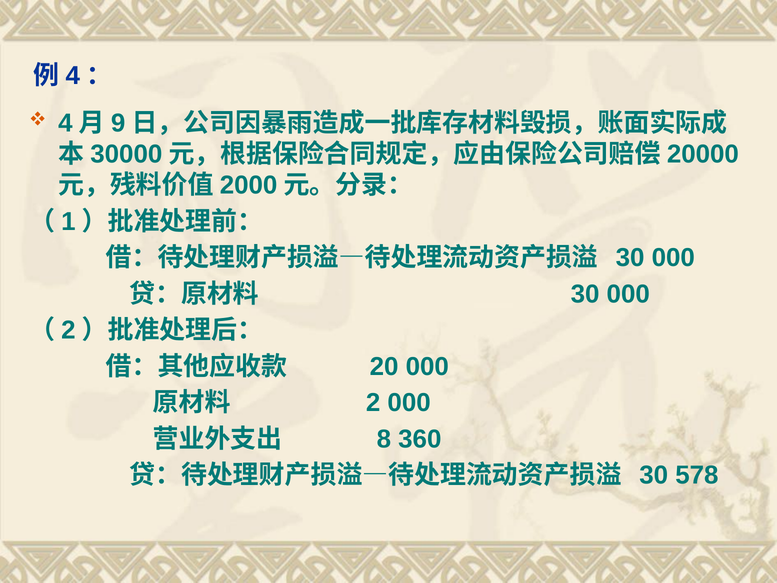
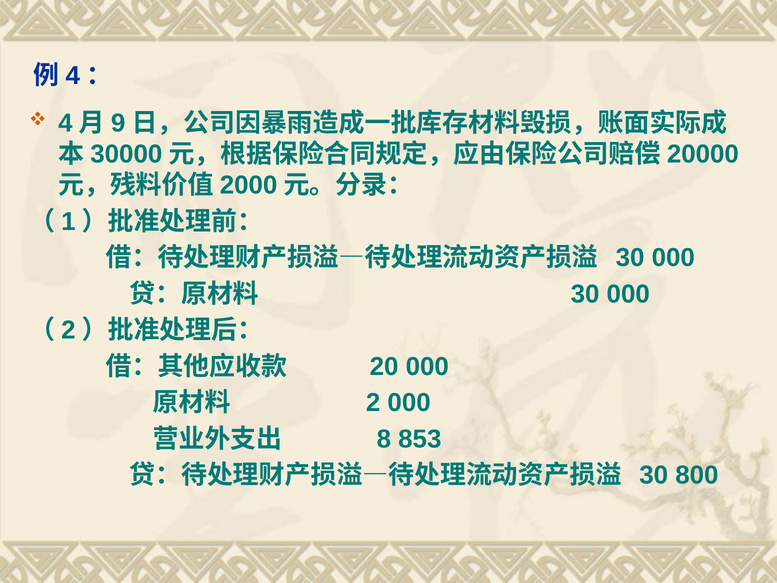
360: 360 -> 853 (420, 439)
578: 578 -> 800 (697, 475)
